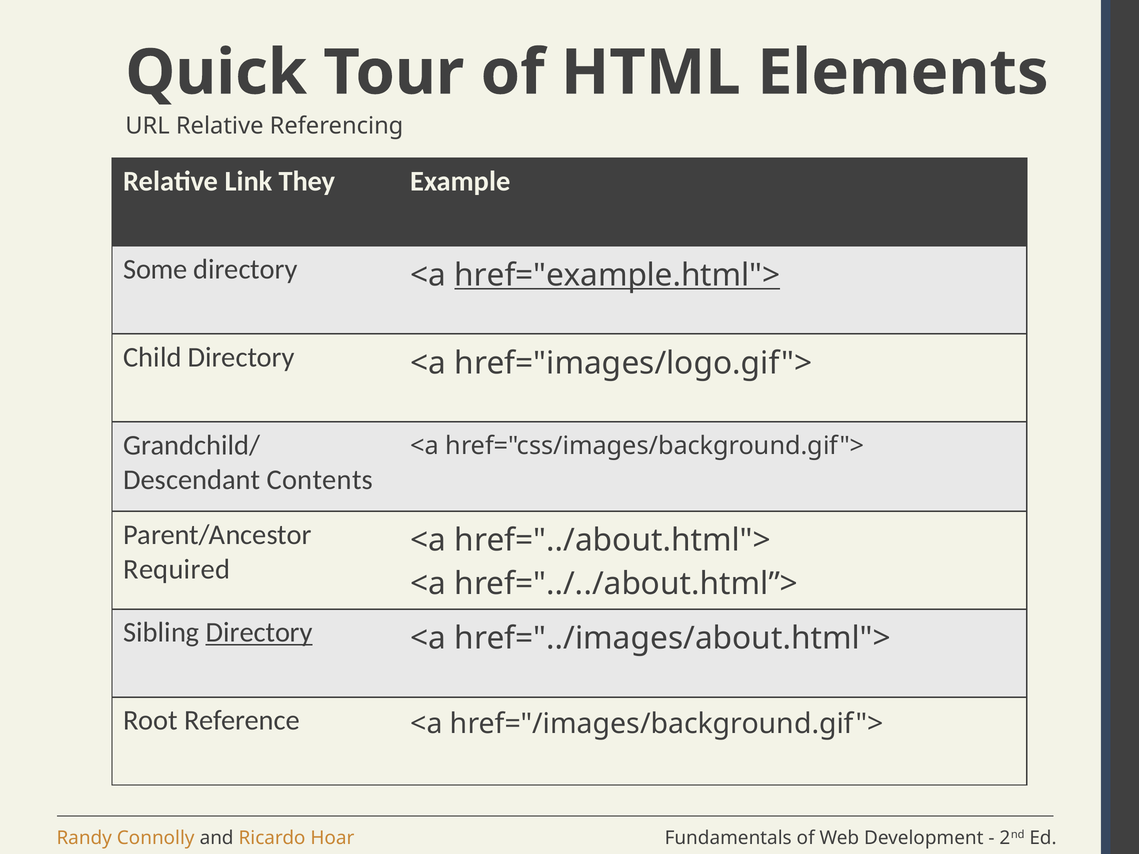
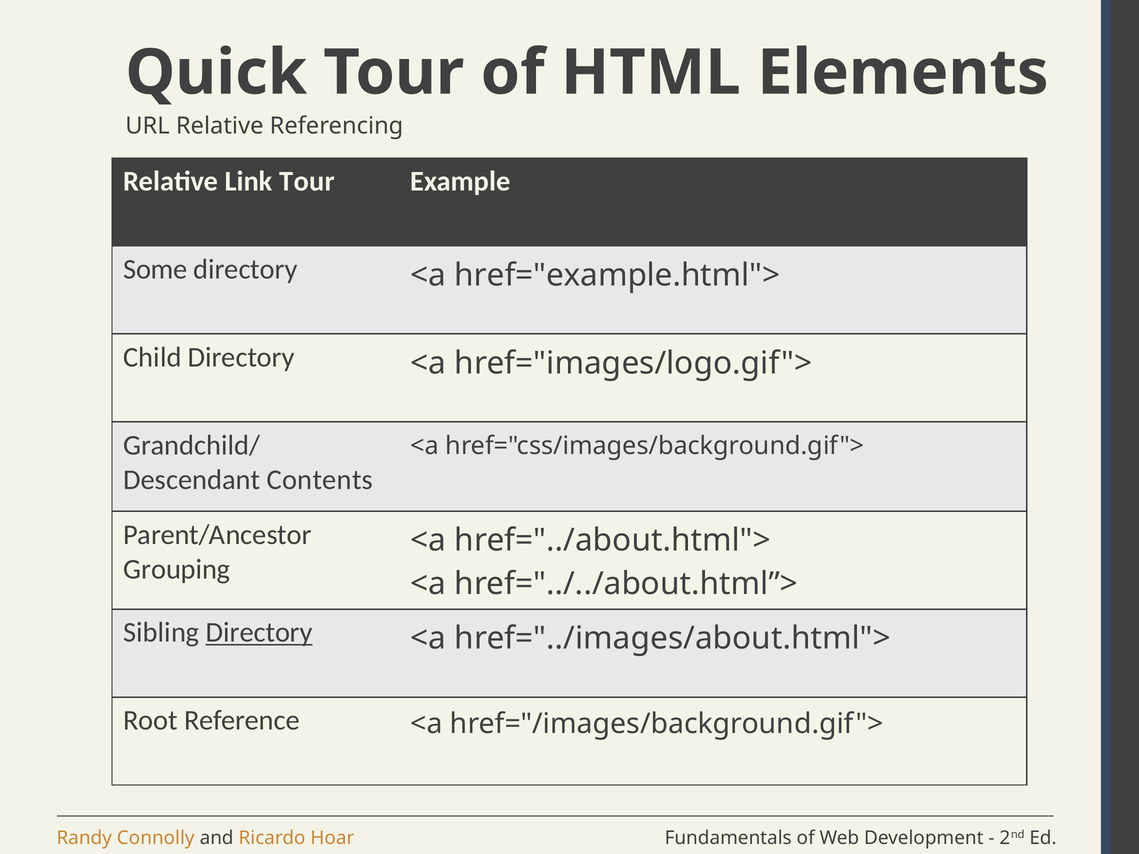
Link They: They -> Tour (307, 181)
href="example.html"> underline: present -> none (617, 275)
Required: Required -> Grouping (177, 570)
